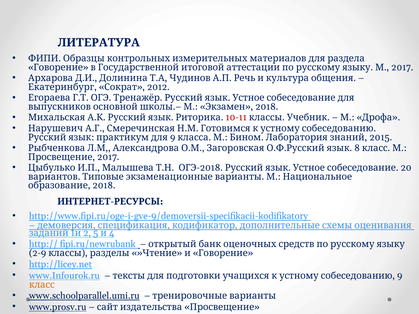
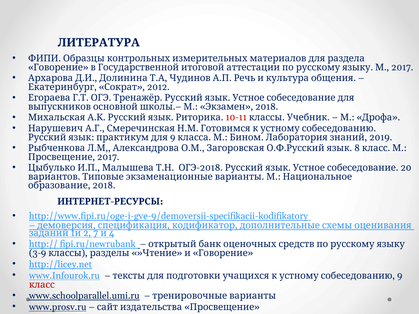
2015: 2015 -> 2019 (381, 137)
2 5: 5 -> 7 (96, 233)
2-9: 2-9 -> 3-9 (38, 253)
класс colour: orange -> red (42, 285)
